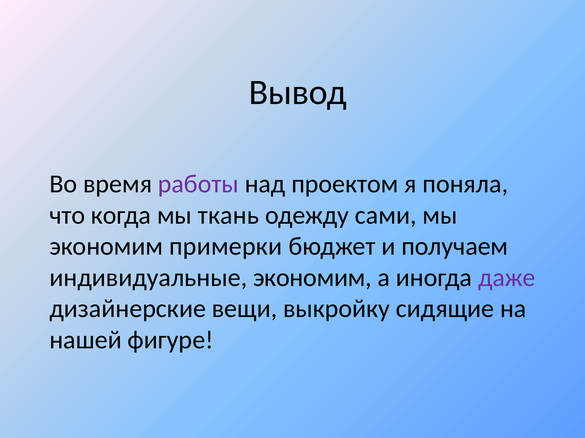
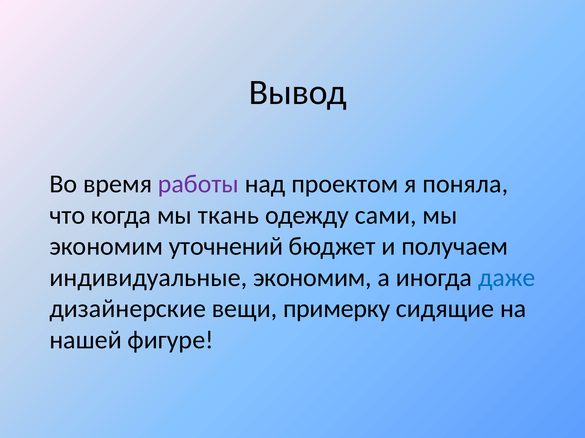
примерки: примерки -> уточнений (226, 247)
даже colour: purple -> blue (507, 278)
выкройку: выкройку -> примерку (337, 309)
